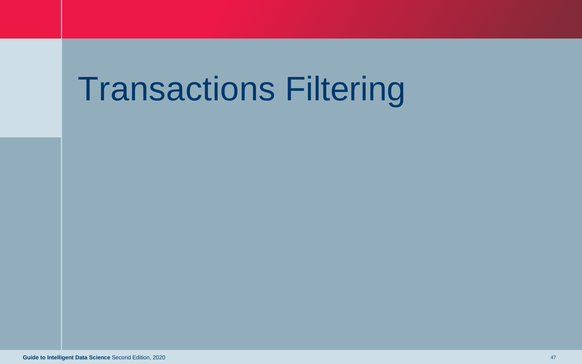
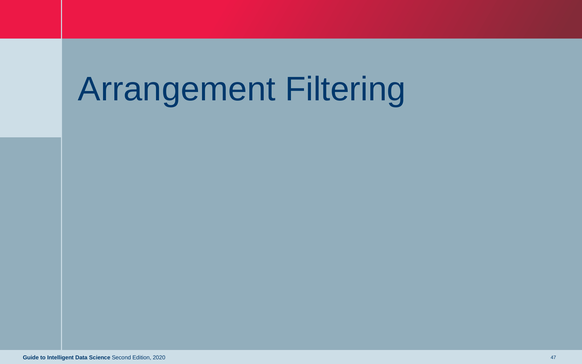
Transactions: Transactions -> Arrangement (177, 89)
